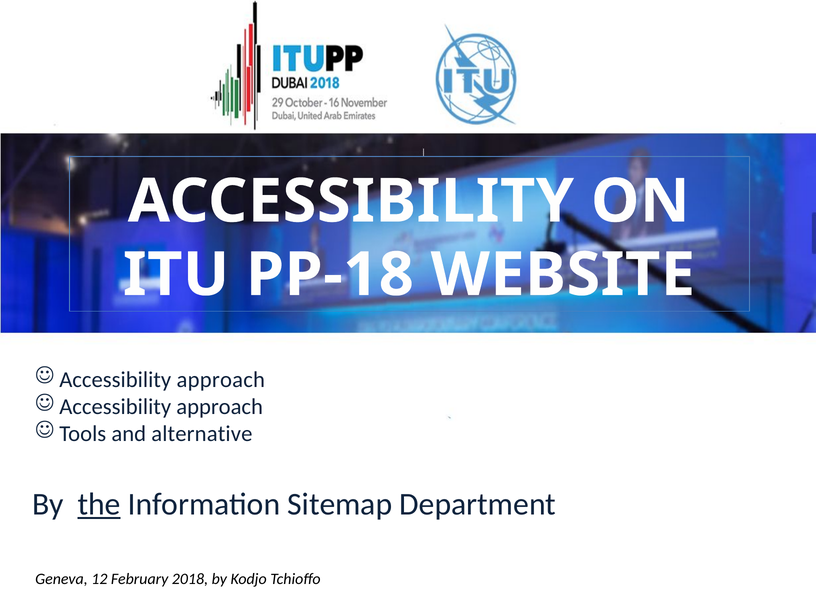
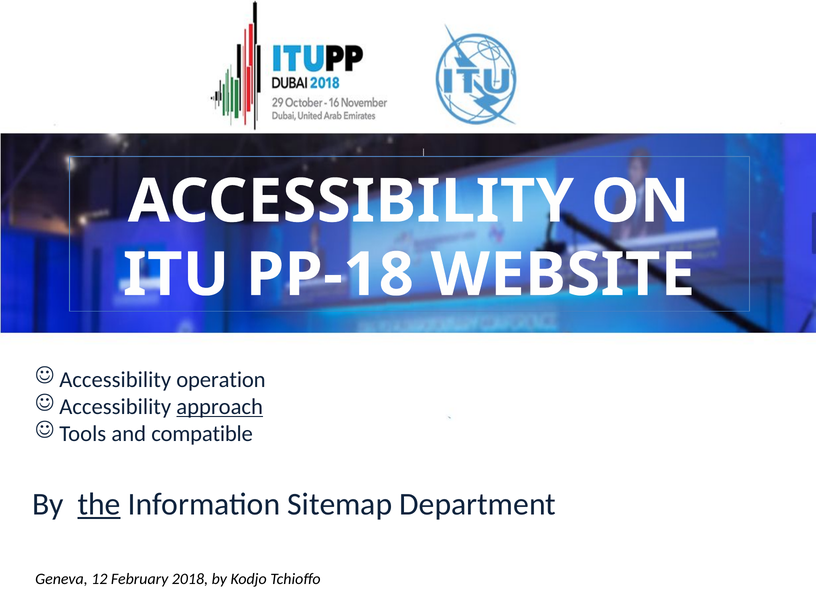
approach: approach -> operation (221, 380)
approach underline: none -> present (220, 407)
alternative: alternative -> compatible (202, 434)
